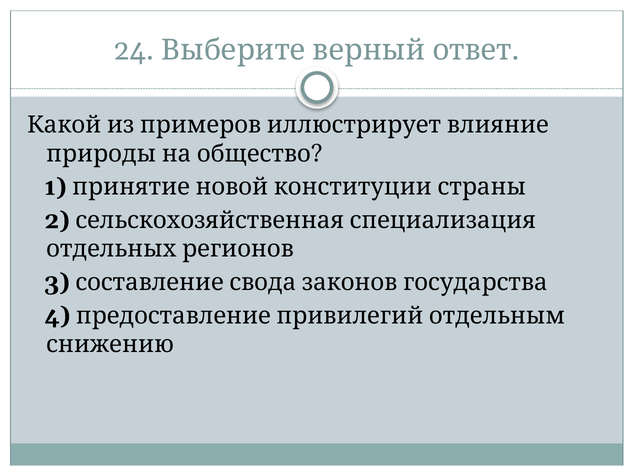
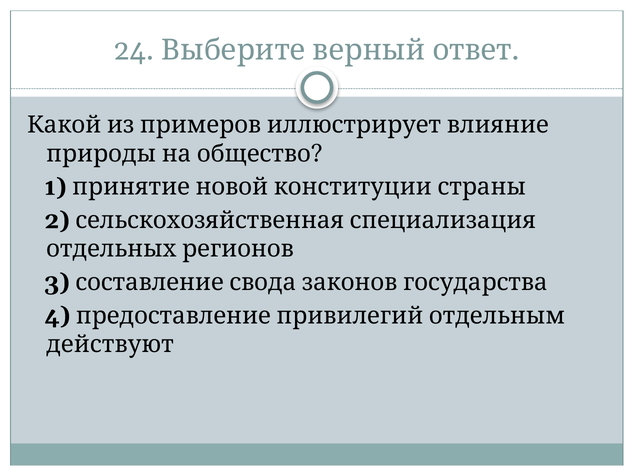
снижению: снижению -> действуют (110, 344)
